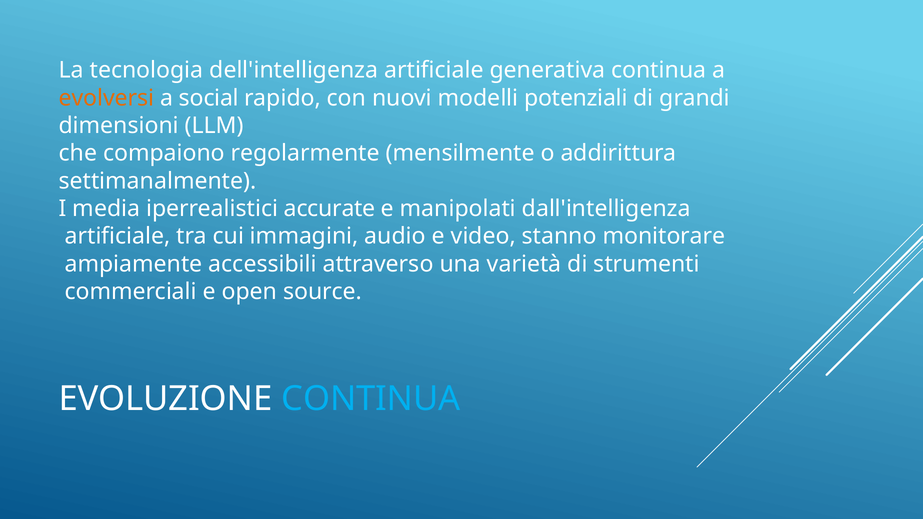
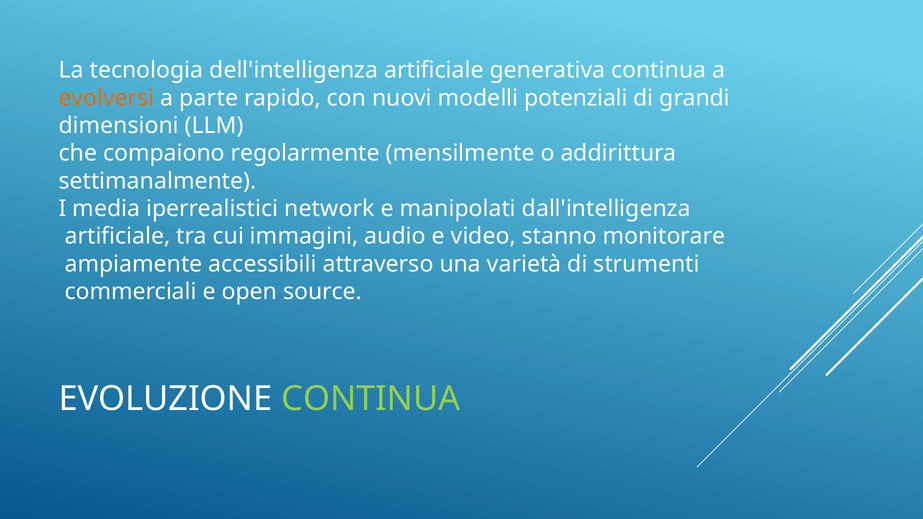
social: social -> parte (209, 98)
accurate: accurate -> network (329, 209)
CONTINUA colour: light blue -> light green (371, 399)
